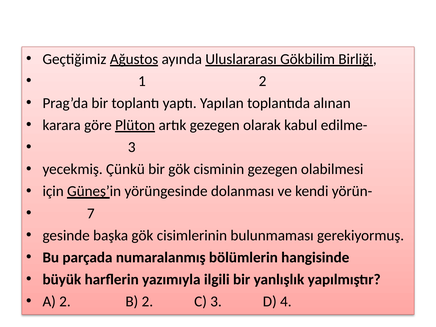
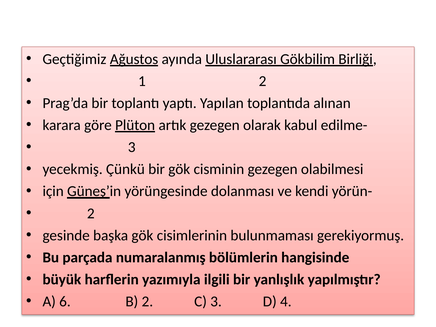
7: 7 -> 2 (91, 213)
A 2: 2 -> 6 (65, 302)
